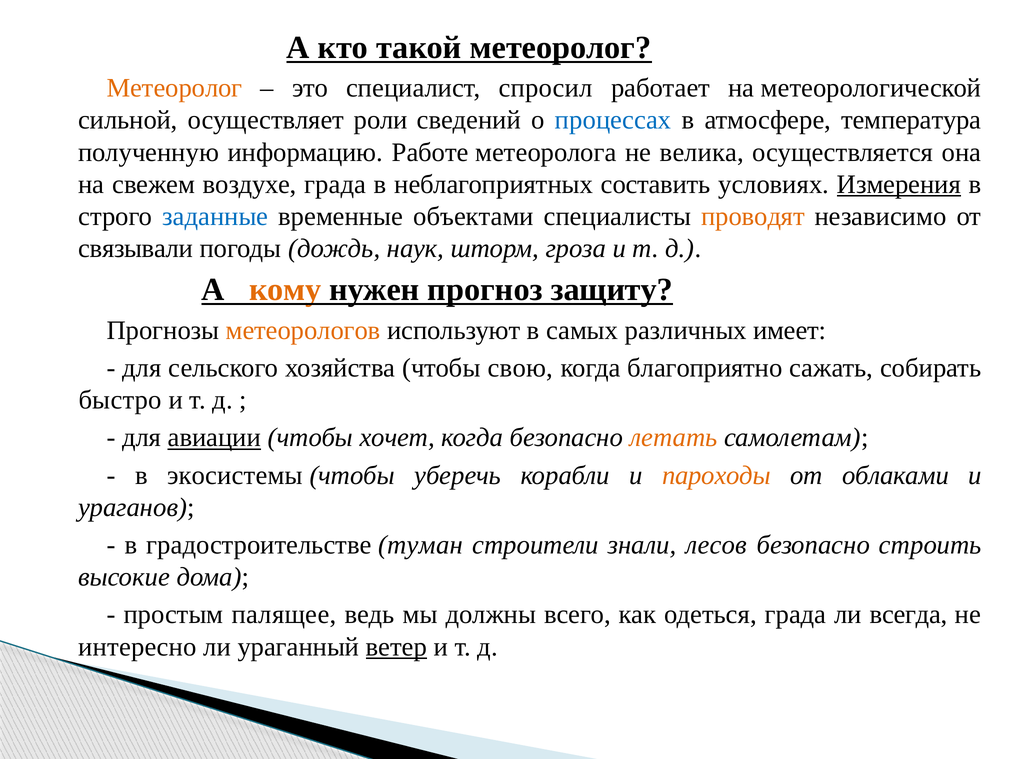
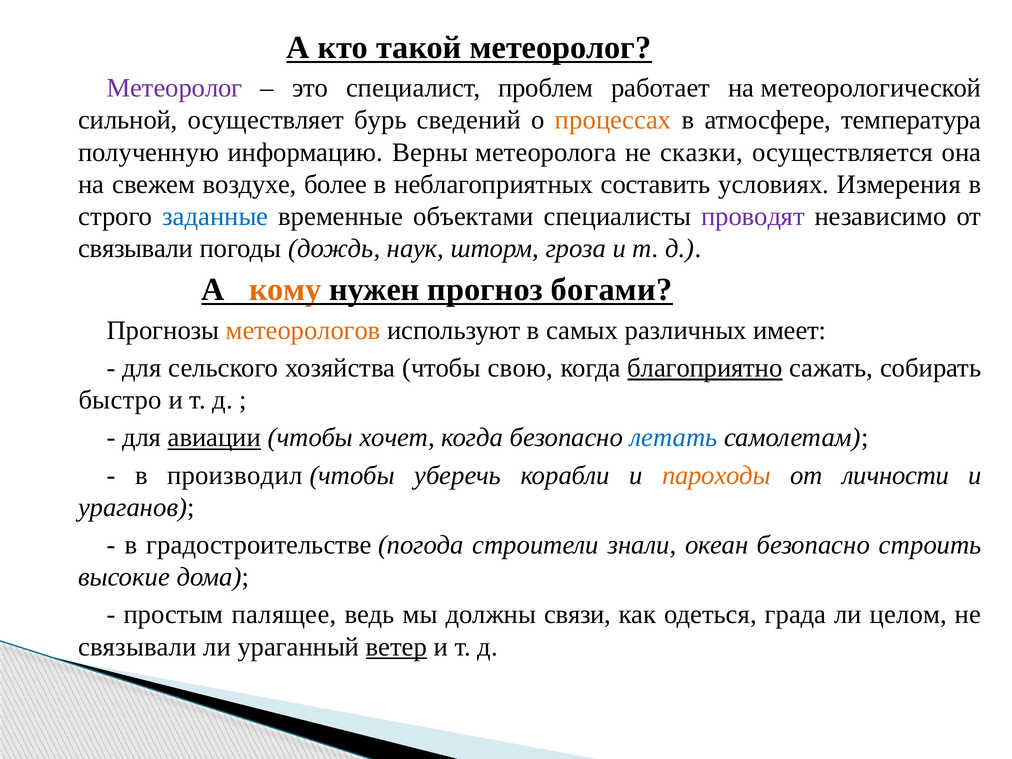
Метеоролог colour: orange -> purple (175, 88)
спросил: спросил -> проблем (546, 88)
роли: роли -> бурь (381, 120)
процессах colour: blue -> orange (613, 120)
Работе: Работе -> Верны (430, 152)
велика: велика -> сказки (702, 152)
воздухе града: града -> более (335, 184)
Измерения underline: present -> none (899, 184)
проводят colour: orange -> purple (753, 216)
защиту: защиту -> богами (612, 290)
благоприятно underline: none -> present (705, 368)
летать colour: orange -> blue (674, 438)
экосистемы: экосистемы -> производил (235, 475)
облаками: облаками -> личности (896, 475)
туман: туман -> погода (421, 545)
лесов: лесов -> океан (717, 545)
всего: всего -> связи (578, 615)
всегда: всегда -> целом (908, 615)
интересно: интересно -> связывали (137, 647)
